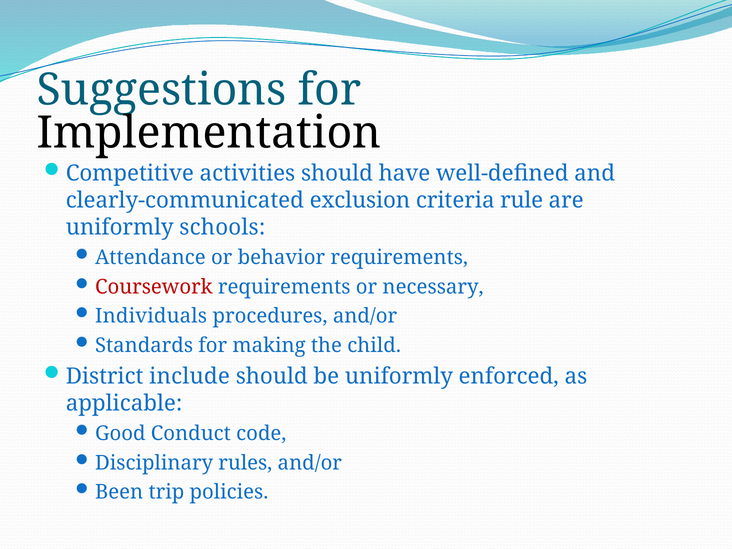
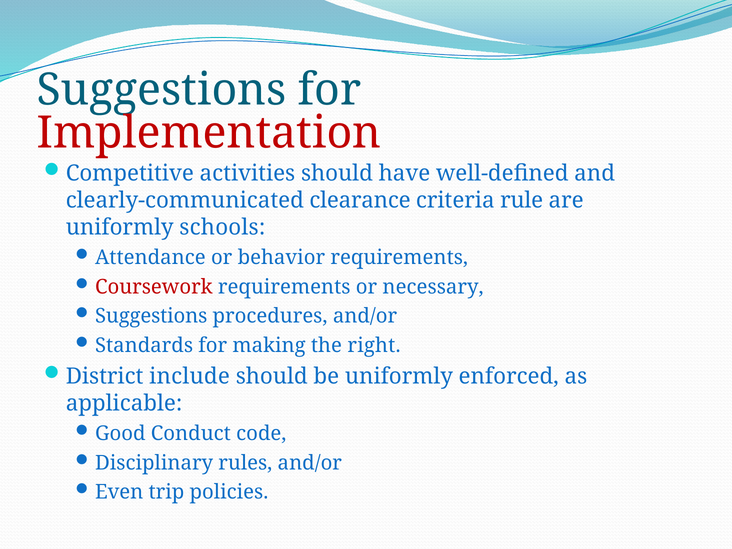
Implementation colour: black -> red (209, 133)
exclusion: exclusion -> clearance (360, 200)
Individuals: Individuals -> Suggestions (151, 316)
child: child -> right (374, 345)
Been: Been -> Even (119, 492)
